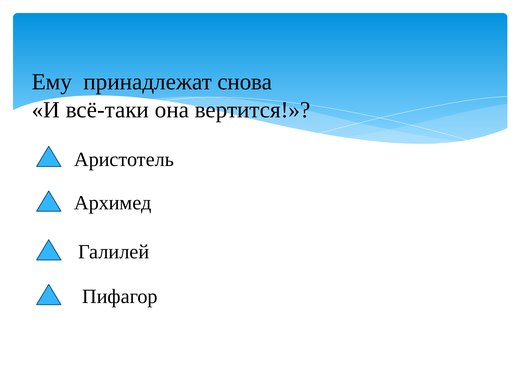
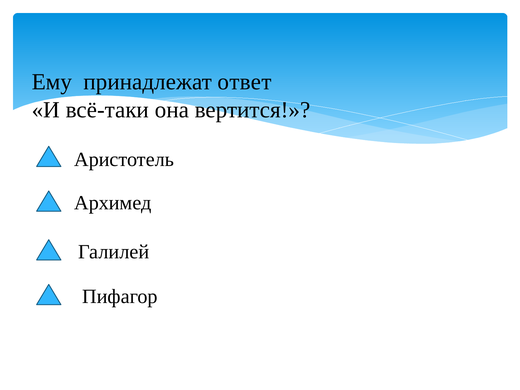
снова: снова -> ответ (245, 82)
